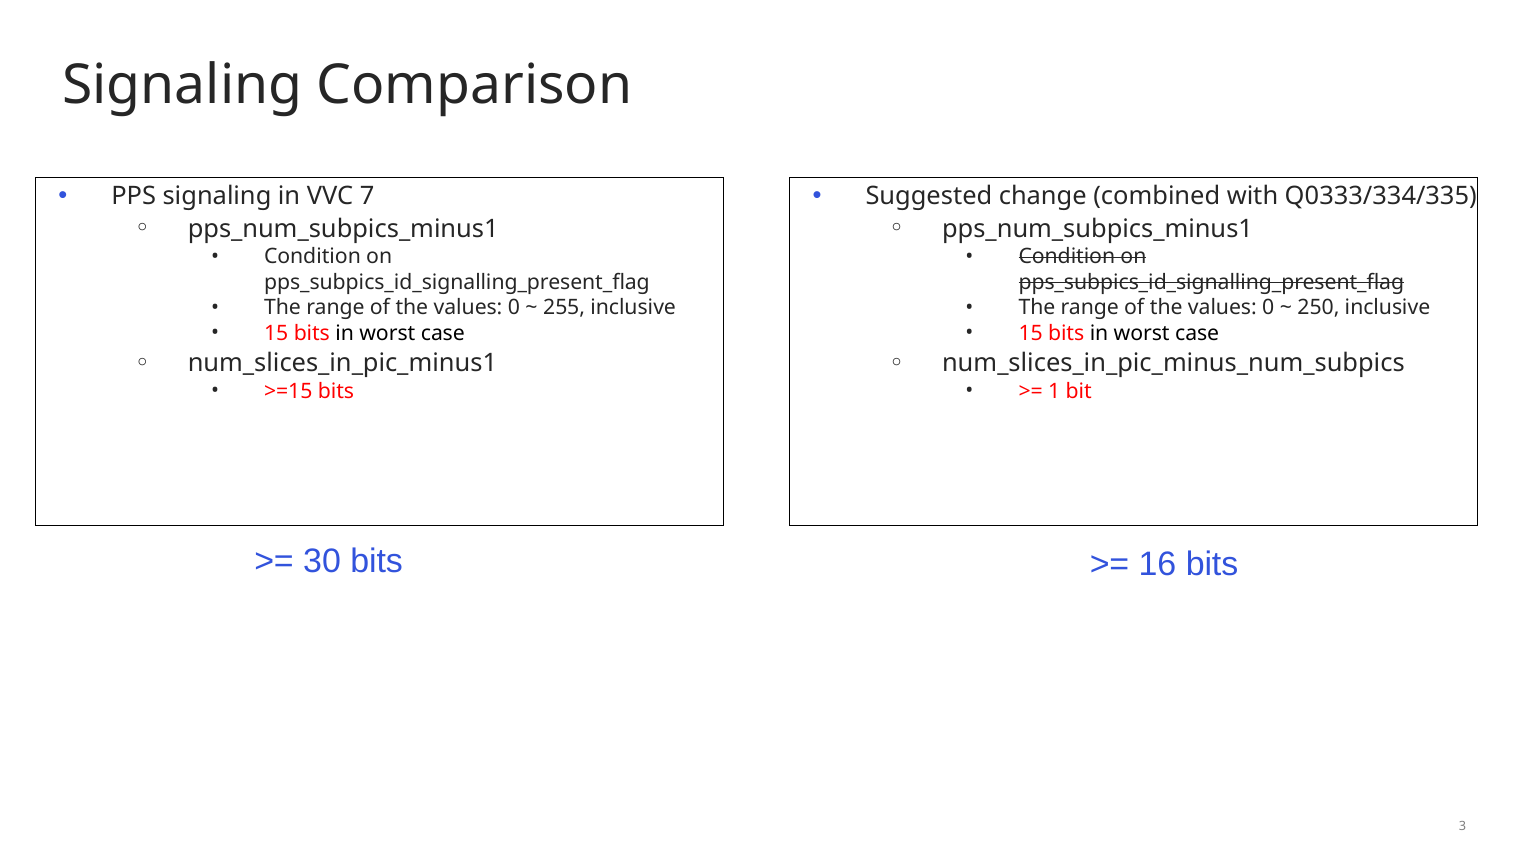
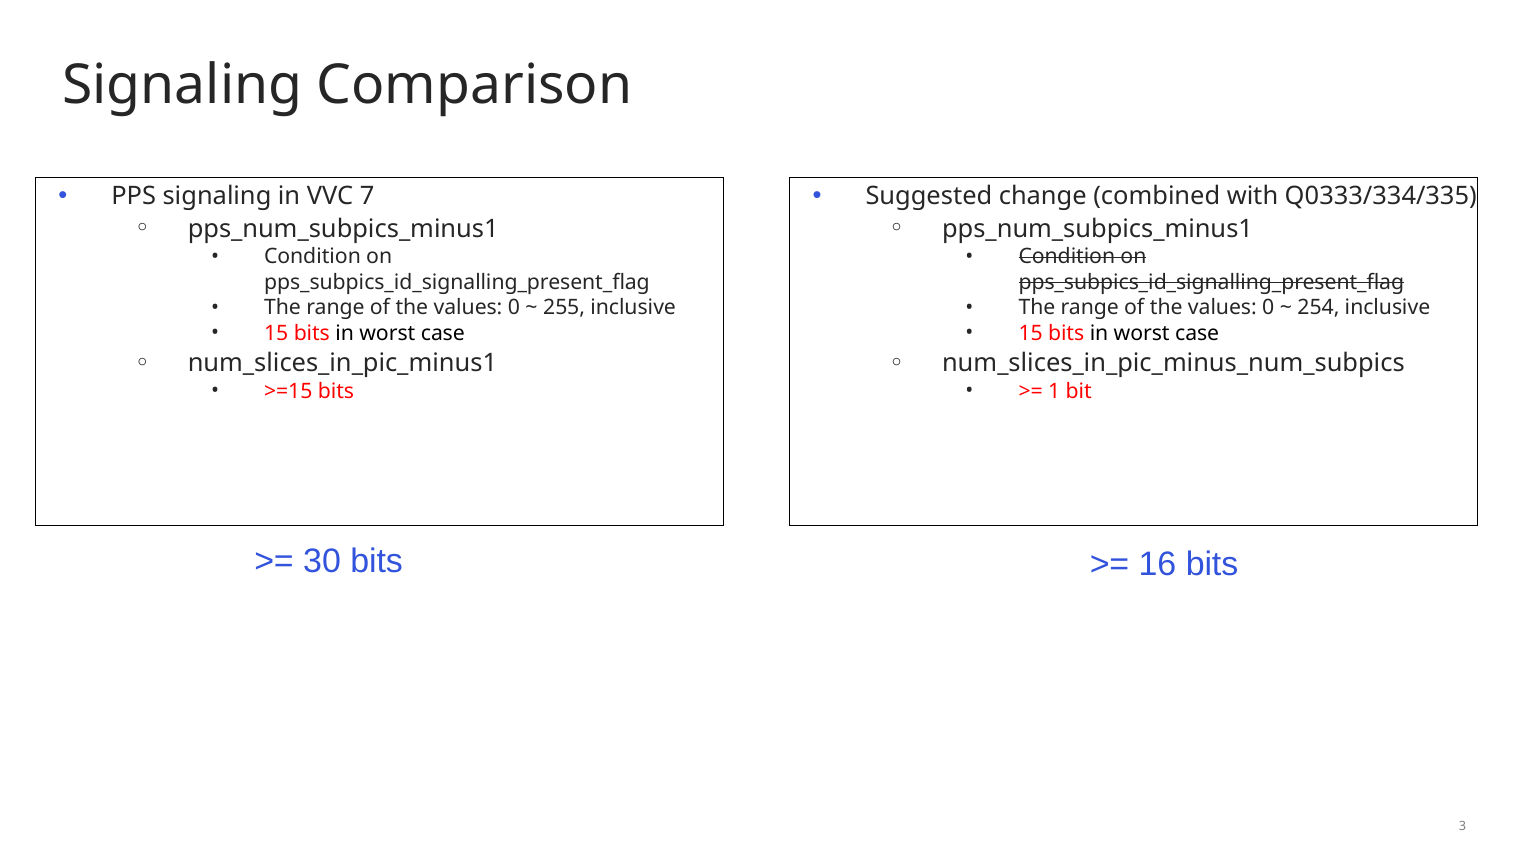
250: 250 -> 254 (1318, 308)
